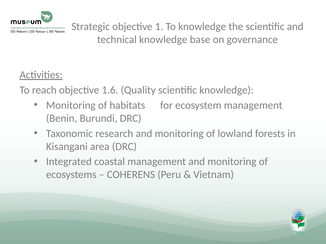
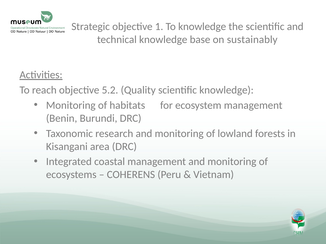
governance: governance -> sustainably (252, 40)
1.6: 1.6 -> 5.2 (110, 90)
